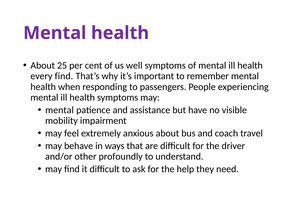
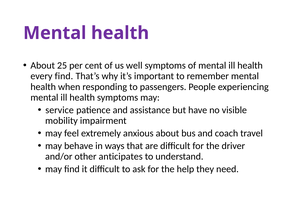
mental: mental -> service (60, 110)
profoundly: profoundly -> anticipates (121, 156)
